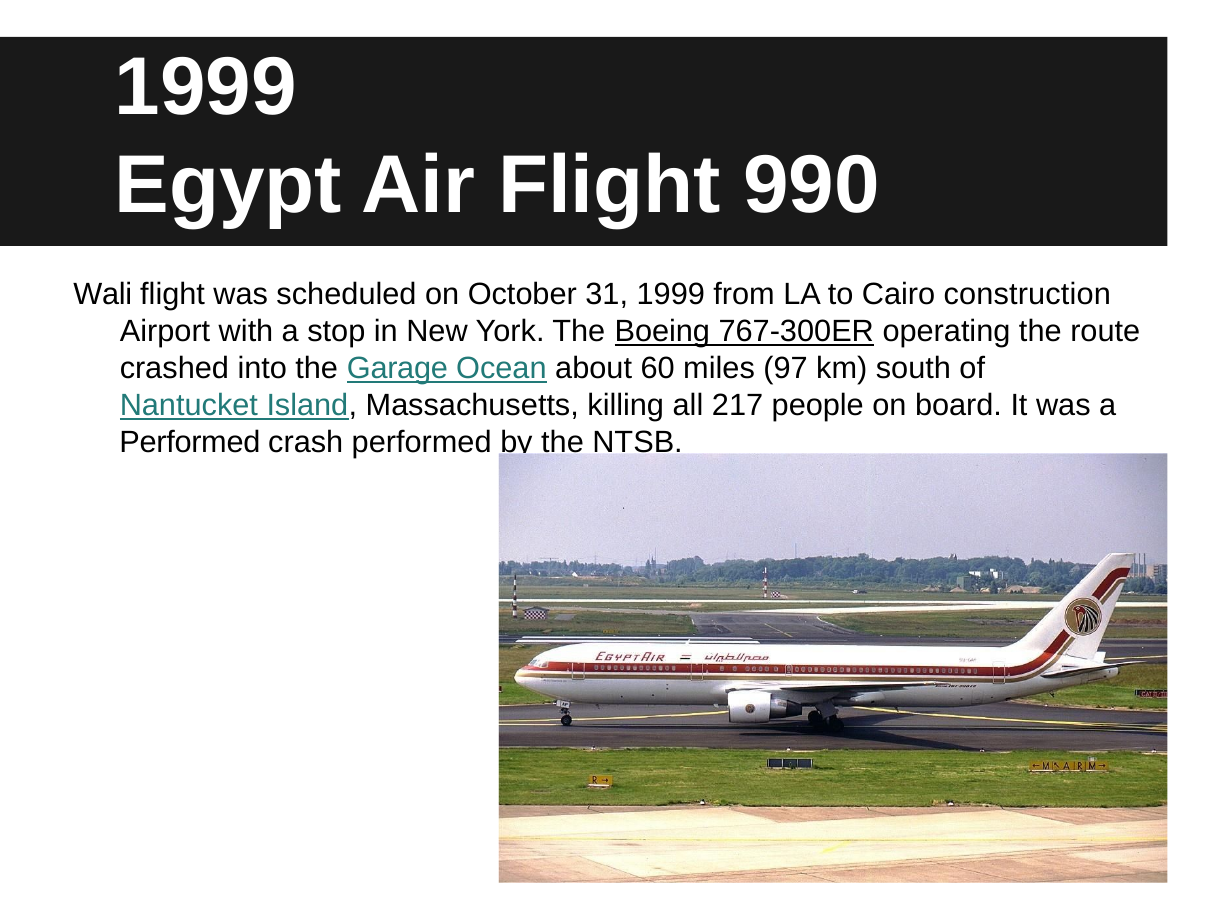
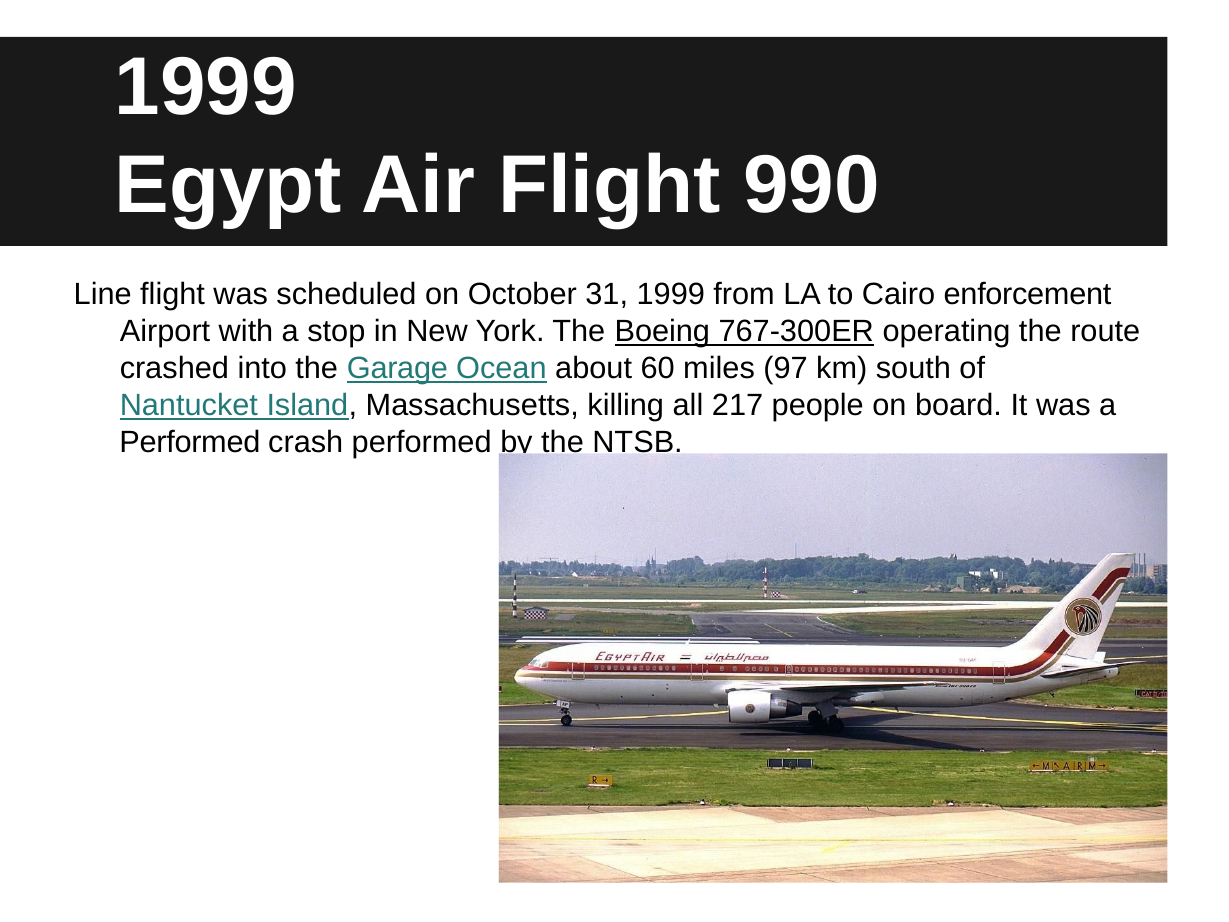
Wali: Wali -> Line (103, 295)
construction: construction -> enforcement (1028, 295)
